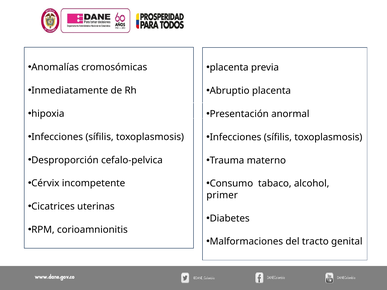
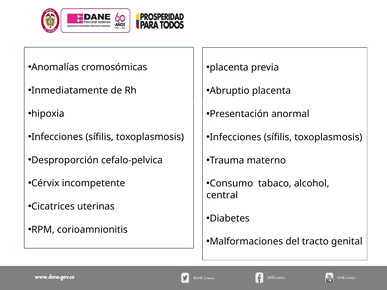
primer: primer -> central (222, 195)
